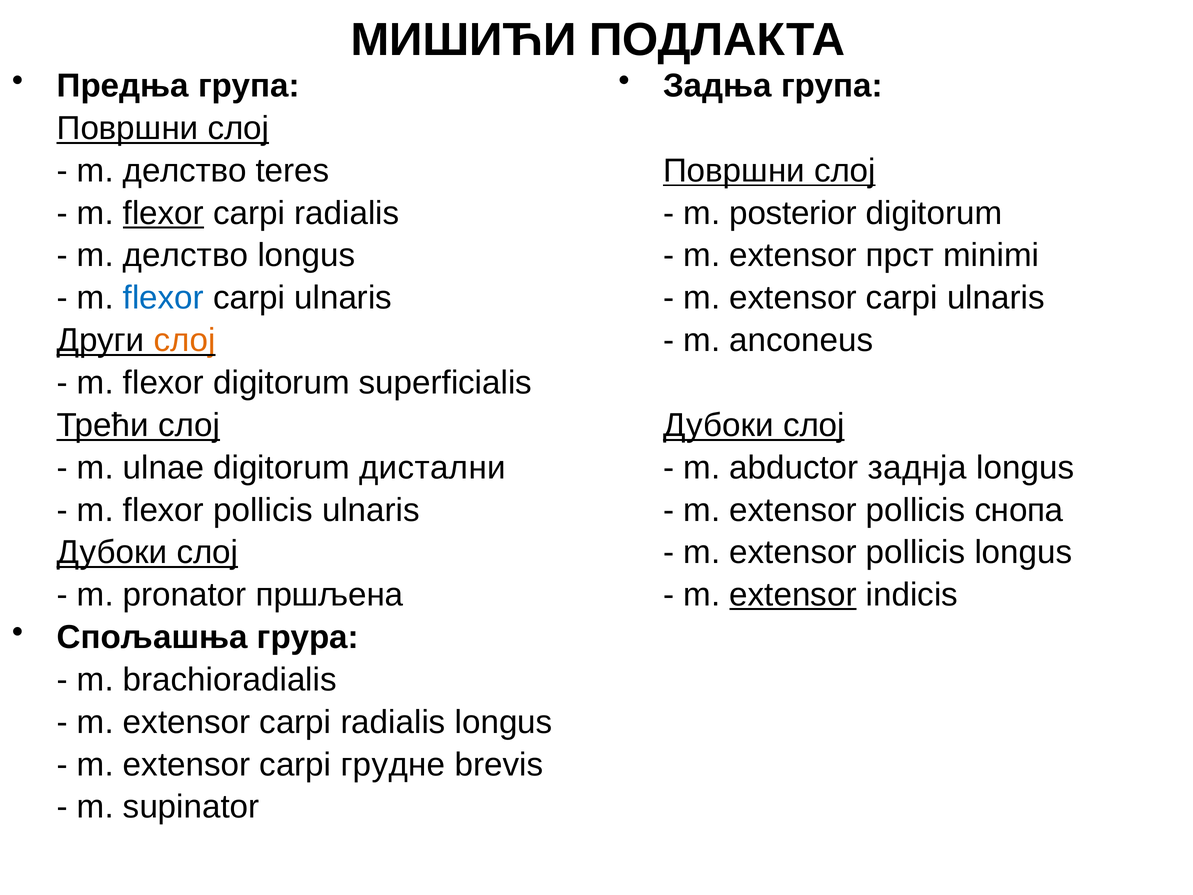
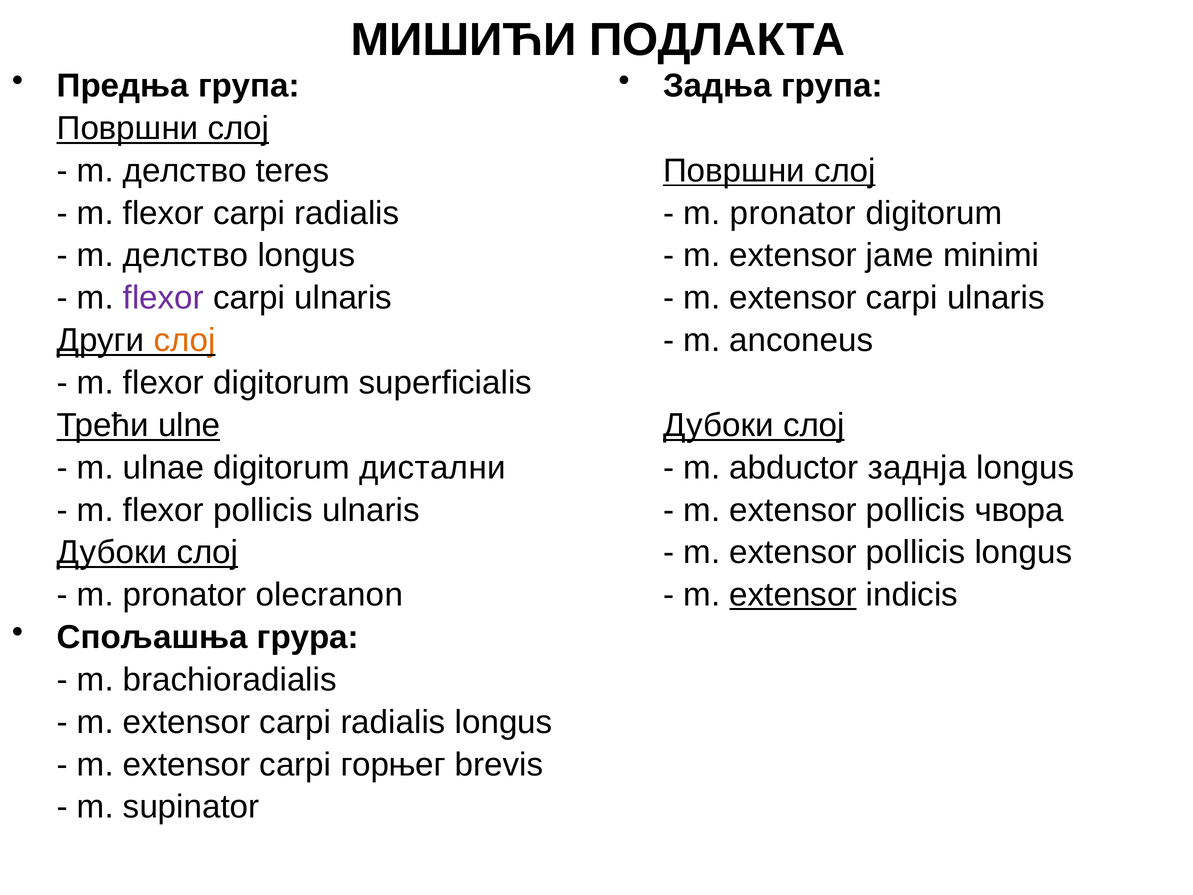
flexor underline: present -> none (163, 213)
posterior: posterior -> pronator (793, 213)
прст: прст -> јаме (900, 255)
flexor colour: blue -> purple (163, 298)
Трећи слoј: слoј -> ulne (189, 425)
снопа: снопа -> чвора (1019, 510)
пршљена: пршљена -> olecranon (329, 595)
грудне: грудне -> горњег (393, 764)
